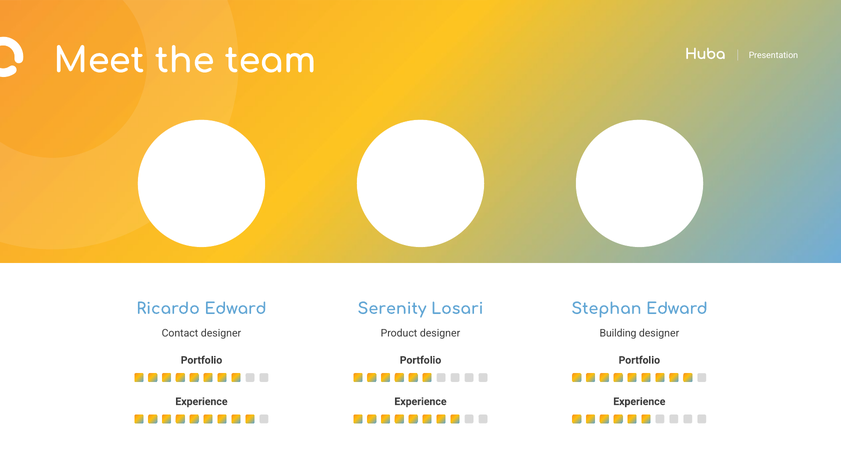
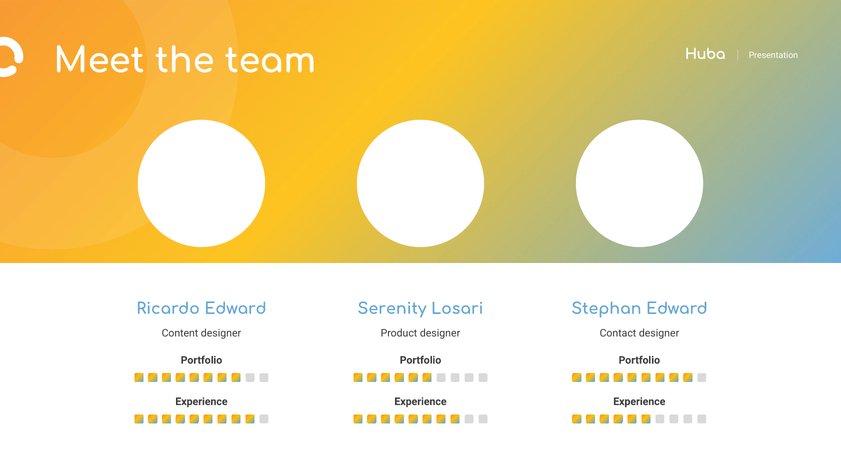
Contact: Contact -> Content (180, 334)
Building: Building -> Contact (618, 334)
